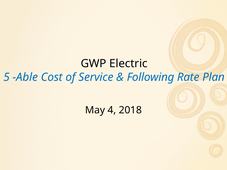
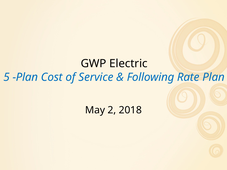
5 Able: Able -> Plan (25, 77)
4: 4 -> 2 (112, 110)
